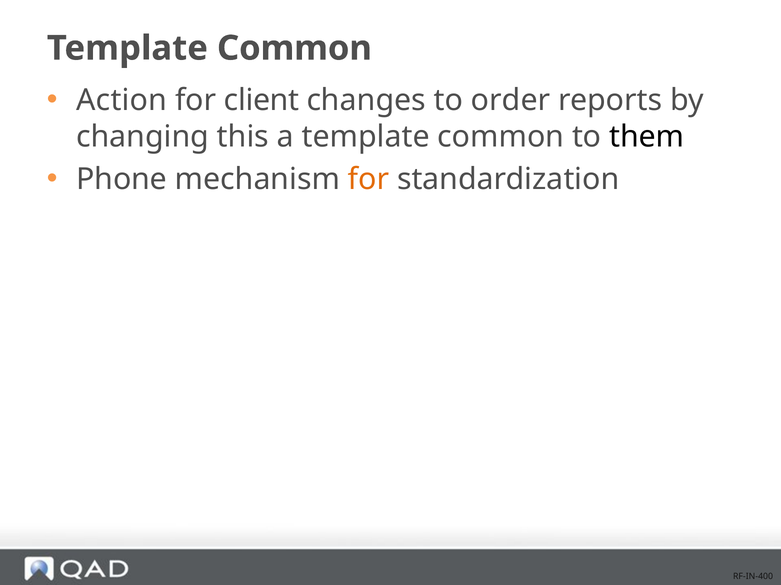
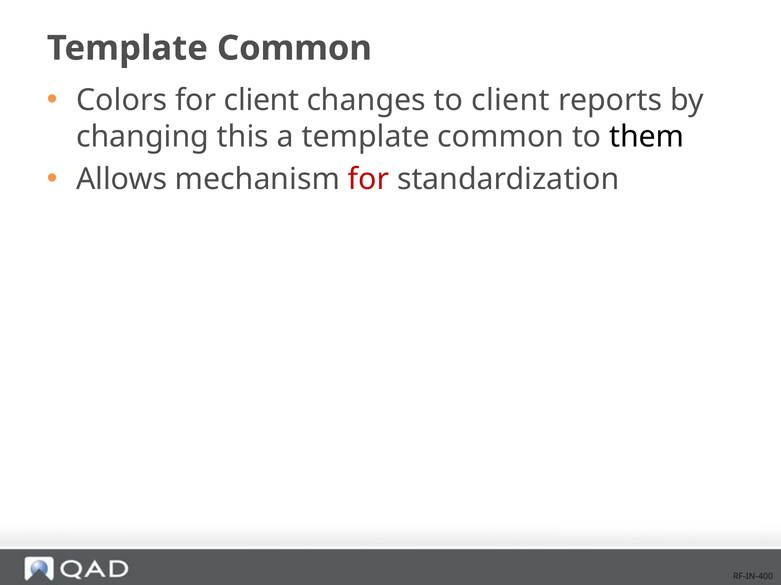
Action: Action -> Colors (122, 100)
to order: order -> client (511, 100)
Phone: Phone -> Allows (122, 179)
for colour: orange -> red (369, 179)
